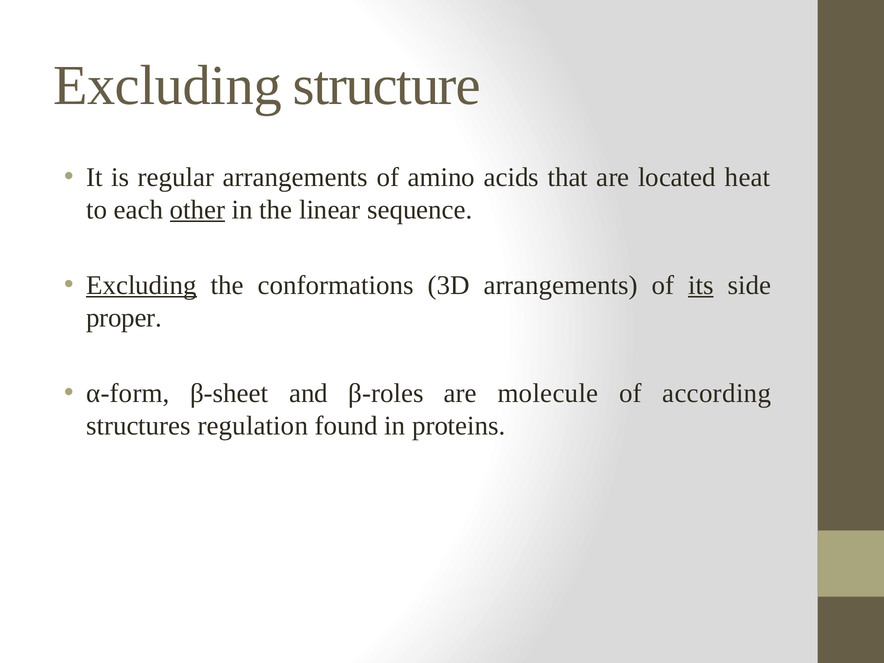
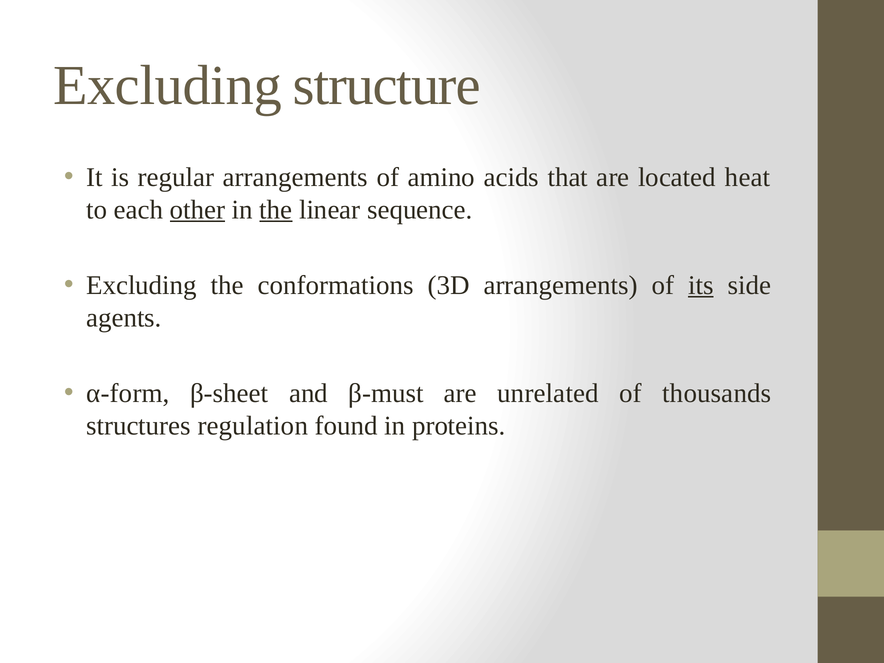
the underline: none -> present (276, 210)
Excluding underline: present -> none (142, 285)
proper: proper -> agents (124, 318)
β-roles: β-roles -> β-must (386, 393)
molecule: molecule -> unrelated (548, 393)
according: according -> thousands (717, 393)
